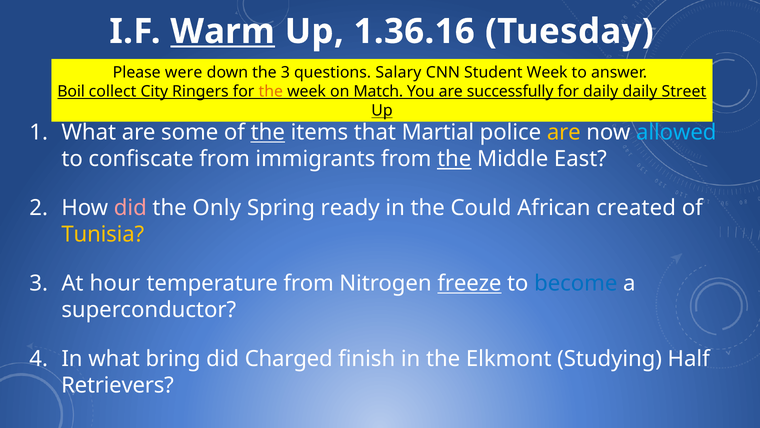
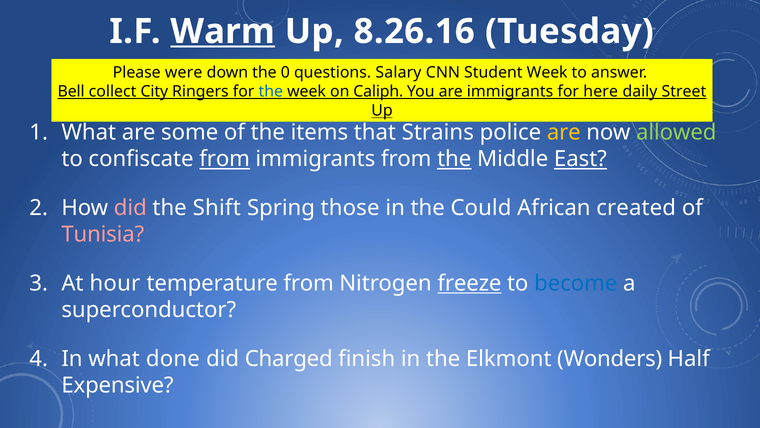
1.36.16: 1.36.16 -> 8.26.16 (414, 31)
the 3: 3 -> 0 (285, 72)
Boil: Boil -> Bell (71, 91)
the colour: orange -> blue (271, 91)
Match: Match -> Caliph (378, 91)
are successfully: successfully -> immigrants (510, 91)
for daily: daily -> here (601, 91)
the underline: present -> none (268, 132)
Martial: Martial -> Strains (438, 132)
allowed colour: light blue -> light green (676, 132)
from underline: none -> present (225, 159)
East underline: none -> present (580, 159)
Only: Only -> Shift (217, 208)
ready: ready -> those (350, 208)
Tunisia colour: yellow -> pink (103, 234)
bring: bring -> done (173, 359)
Studying: Studying -> Wonders (610, 359)
Retrievers: Retrievers -> Expensive (117, 385)
